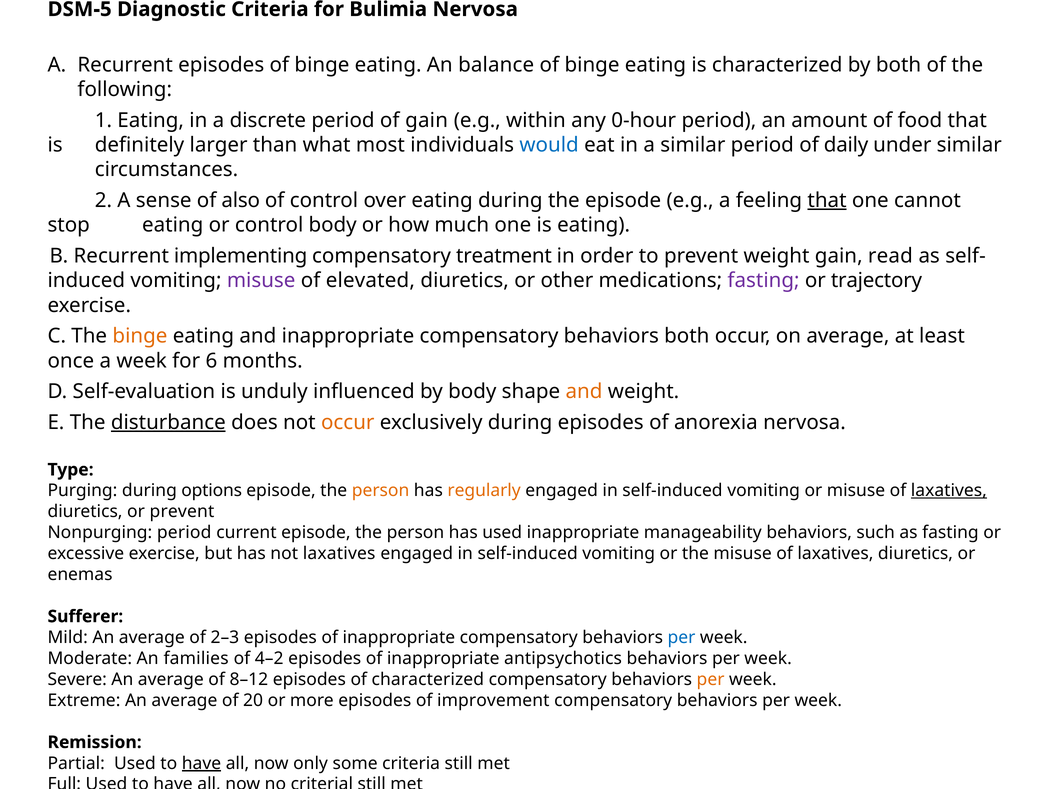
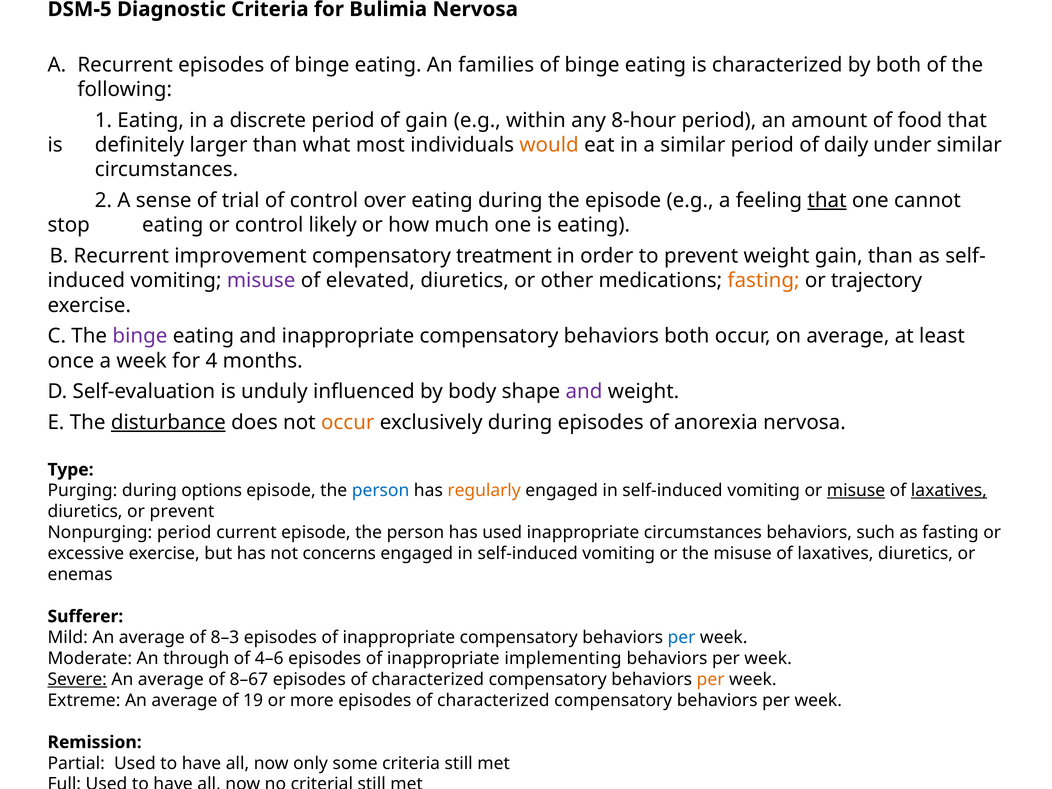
balance: balance -> families (496, 65)
0-hour: 0-hour -> 8-hour (644, 120)
would colour: blue -> orange (549, 145)
also: also -> trial (241, 200)
control body: body -> likely (333, 225)
implementing: implementing -> improvement (240, 256)
gain read: read -> than (890, 256)
fasting colour: purple -> orange (764, 281)
binge colour: orange -> purple (140, 336)
6: 6 -> 4 (211, 361)
and colour: orange -> purple (584, 392)
person colour: orange -> blue (381, 491)
misuse underline: none -> present (856, 491)
inappropriate manageability: manageability -> circumstances (703, 533)
not laxatives: laxatives -> concerns (339, 554)
2–3: 2–3 -> 8–3 (225, 637)
families: families -> through (196, 658)
4–2: 4–2 -> 4–6 (269, 658)
antipsychotics: antipsychotics -> implementing (563, 658)
Severe underline: none -> present (77, 679)
8–12: 8–12 -> 8–67 (249, 679)
20: 20 -> 19 (253, 700)
more episodes of improvement: improvement -> characterized (493, 700)
have underline: present -> none (201, 763)
